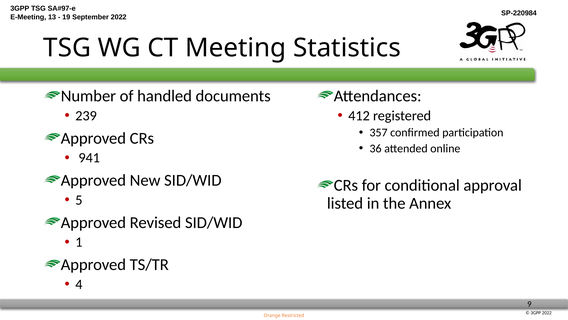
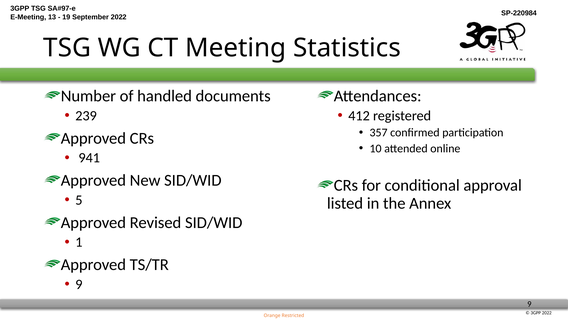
36: 36 -> 10 (376, 148)
4: 4 -> 9 (79, 284)
